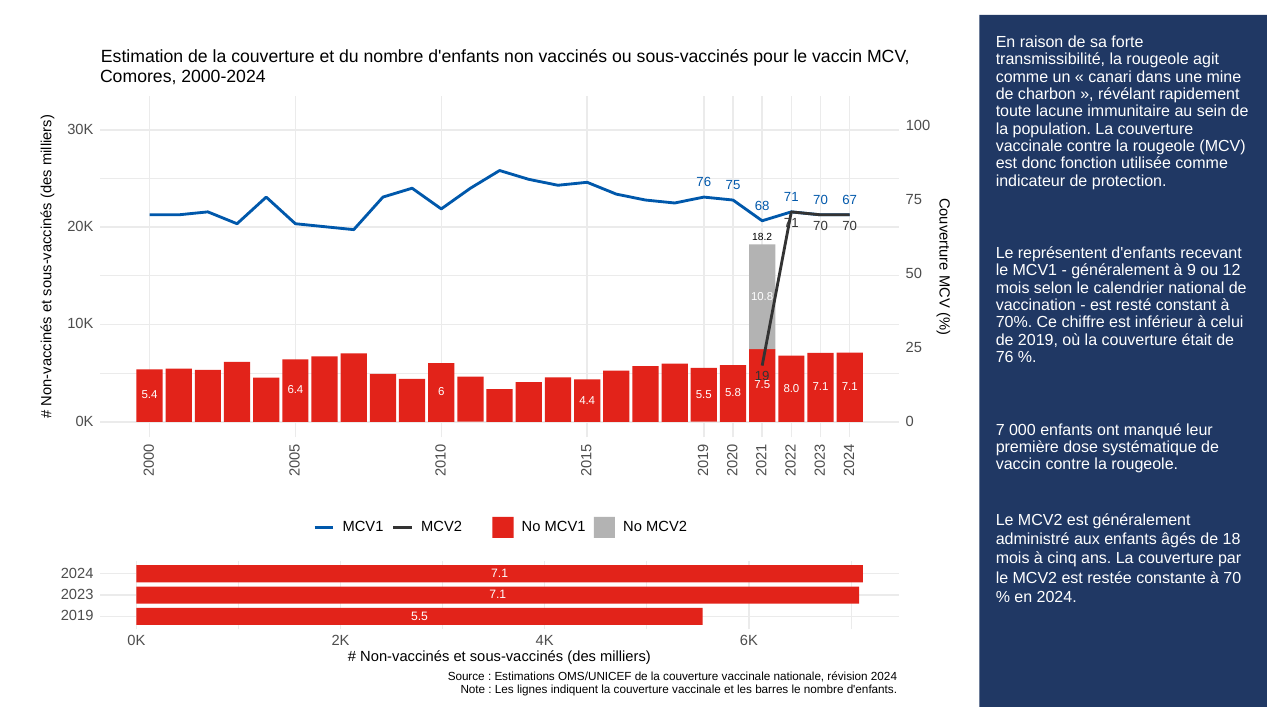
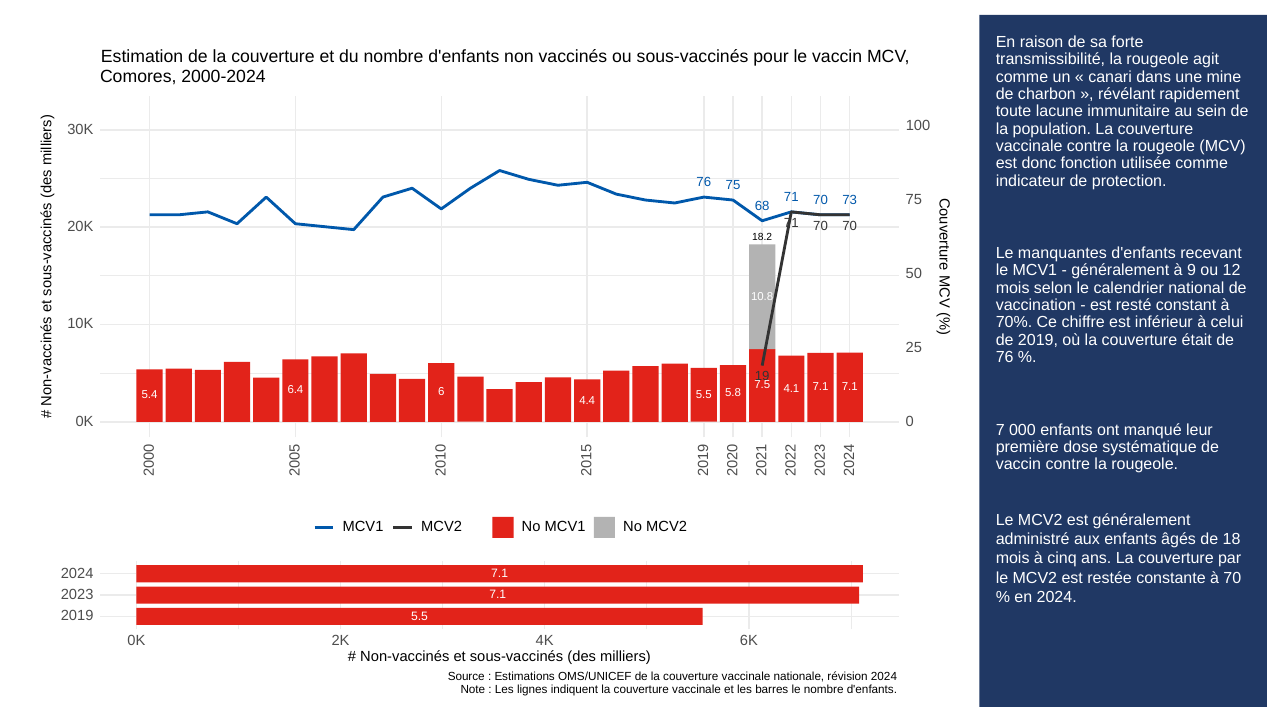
67: 67 -> 73 (850, 200)
représentent: représentent -> manquantes (1062, 253)
8.0: 8.0 -> 4.1 (791, 388)
